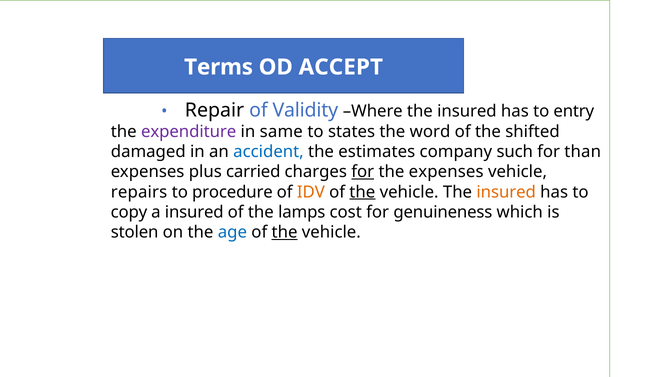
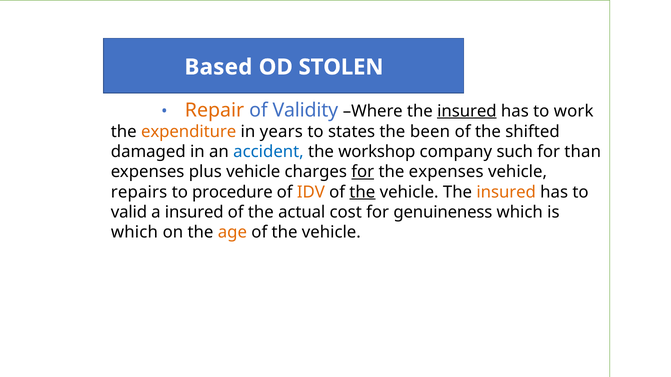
Terms: Terms -> Based (218, 67)
ACCEPT: ACCEPT -> STOLEN (341, 67)
Repair colour: black -> orange (215, 110)
insured underline: none -> present (467, 111)
entry: entry -> work (574, 111)
expenditure colour: purple -> orange (189, 132)
same: same -> years (281, 132)
word: word -> been (430, 132)
estimates: estimates -> workshop (377, 152)
plus carried: carried -> vehicle (253, 172)
copy: copy -> valid (129, 212)
lamps: lamps -> actual (302, 212)
stolen: stolen -> which (134, 232)
age colour: blue -> orange (232, 232)
the underline: present -> none (285, 232)
